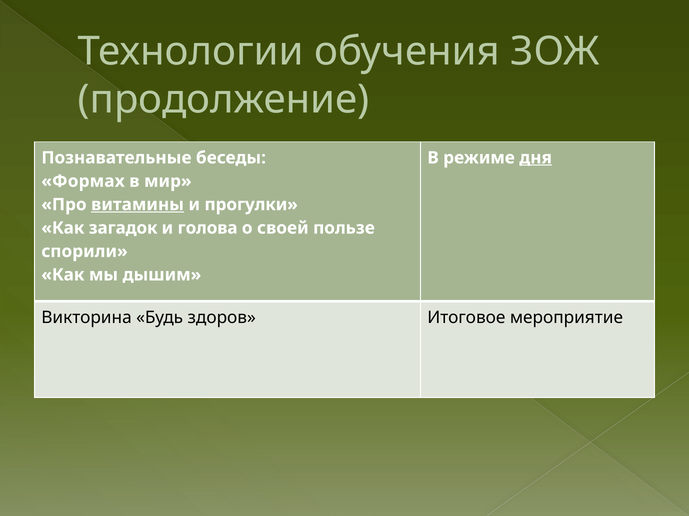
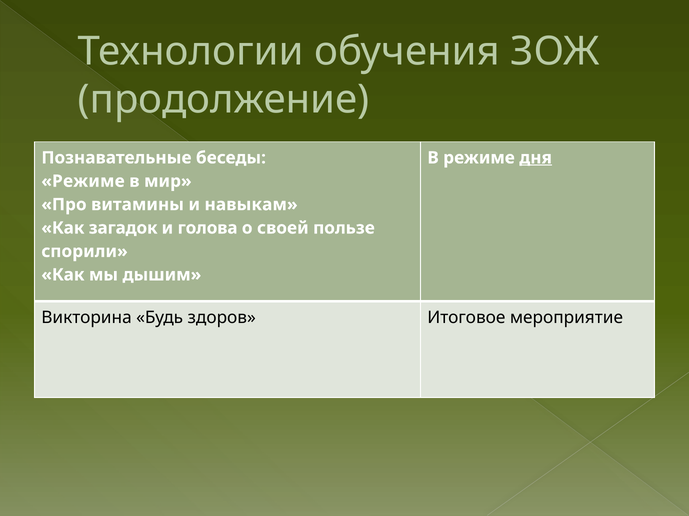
Формах: Формах -> Режиме (83, 181)
витамины underline: present -> none (138, 205)
прогулки: прогулки -> навыкам (251, 205)
